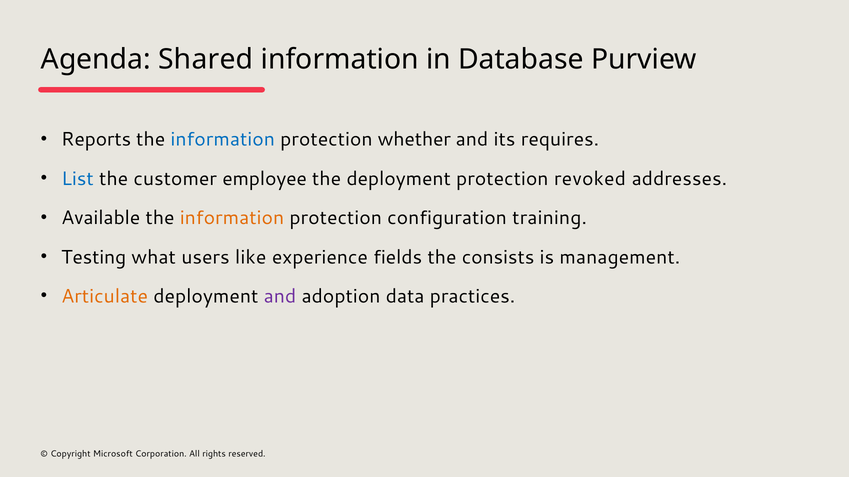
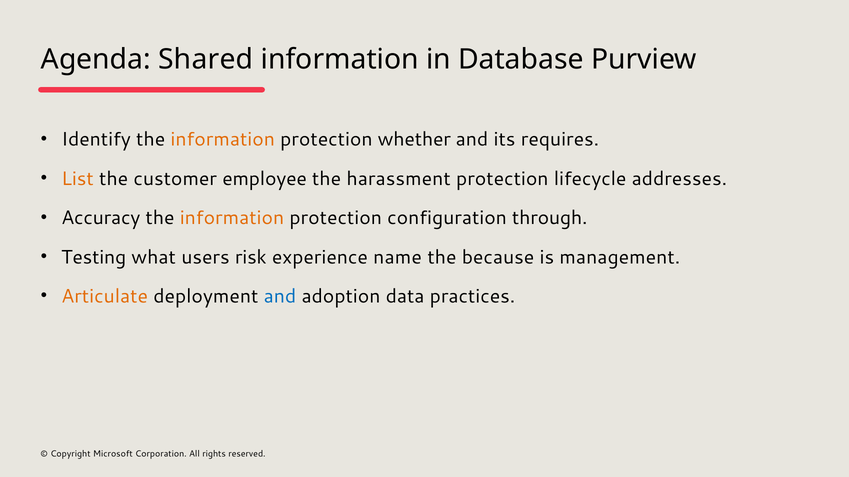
Reports: Reports -> Identify (96, 140)
information colour: blue -> orange (223, 140)
List colour: blue -> orange (77, 179)
the deployment: deployment -> harassment (399, 179)
revoked: revoked -> lifecycle (590, 179)
Available: Available -> Accuracy (101, 218)
training: training -> through (550, 218)
like: like -> risk (251, 257)
fields: fields -> name (398, 257)
consists: consists -> because (498, 257)
and colour: purple -> blue (280, 297)
